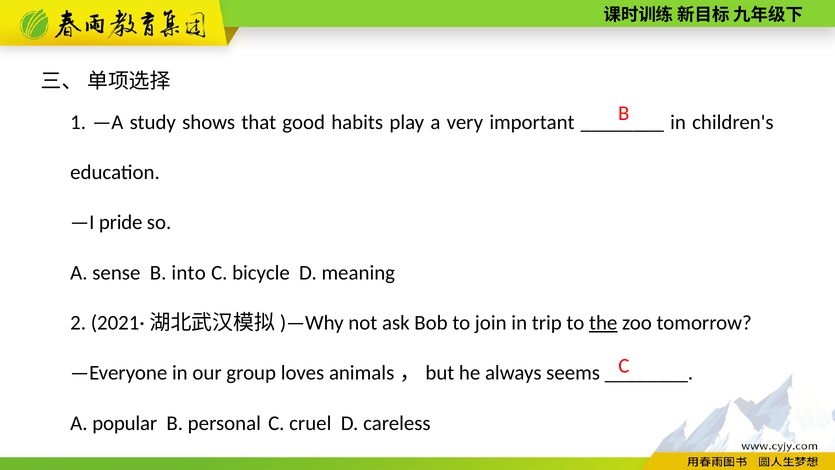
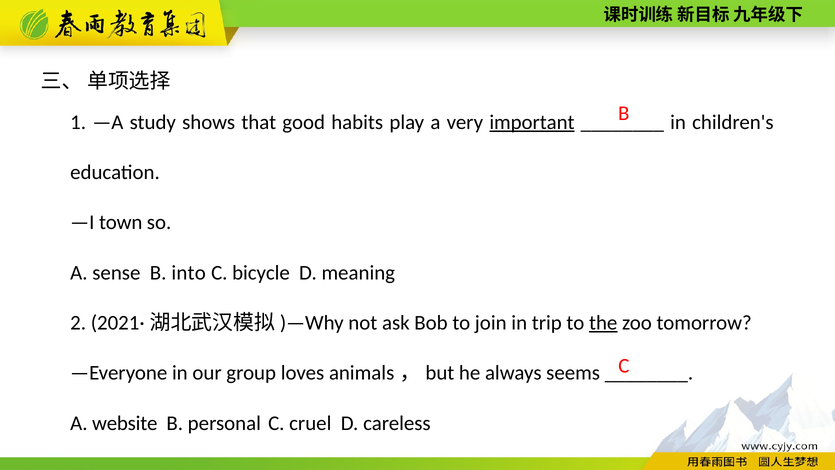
important underline: none -> present (532, 122)
pride: pride -> town (121, 222)
popular: popular -> website (125, 423)
